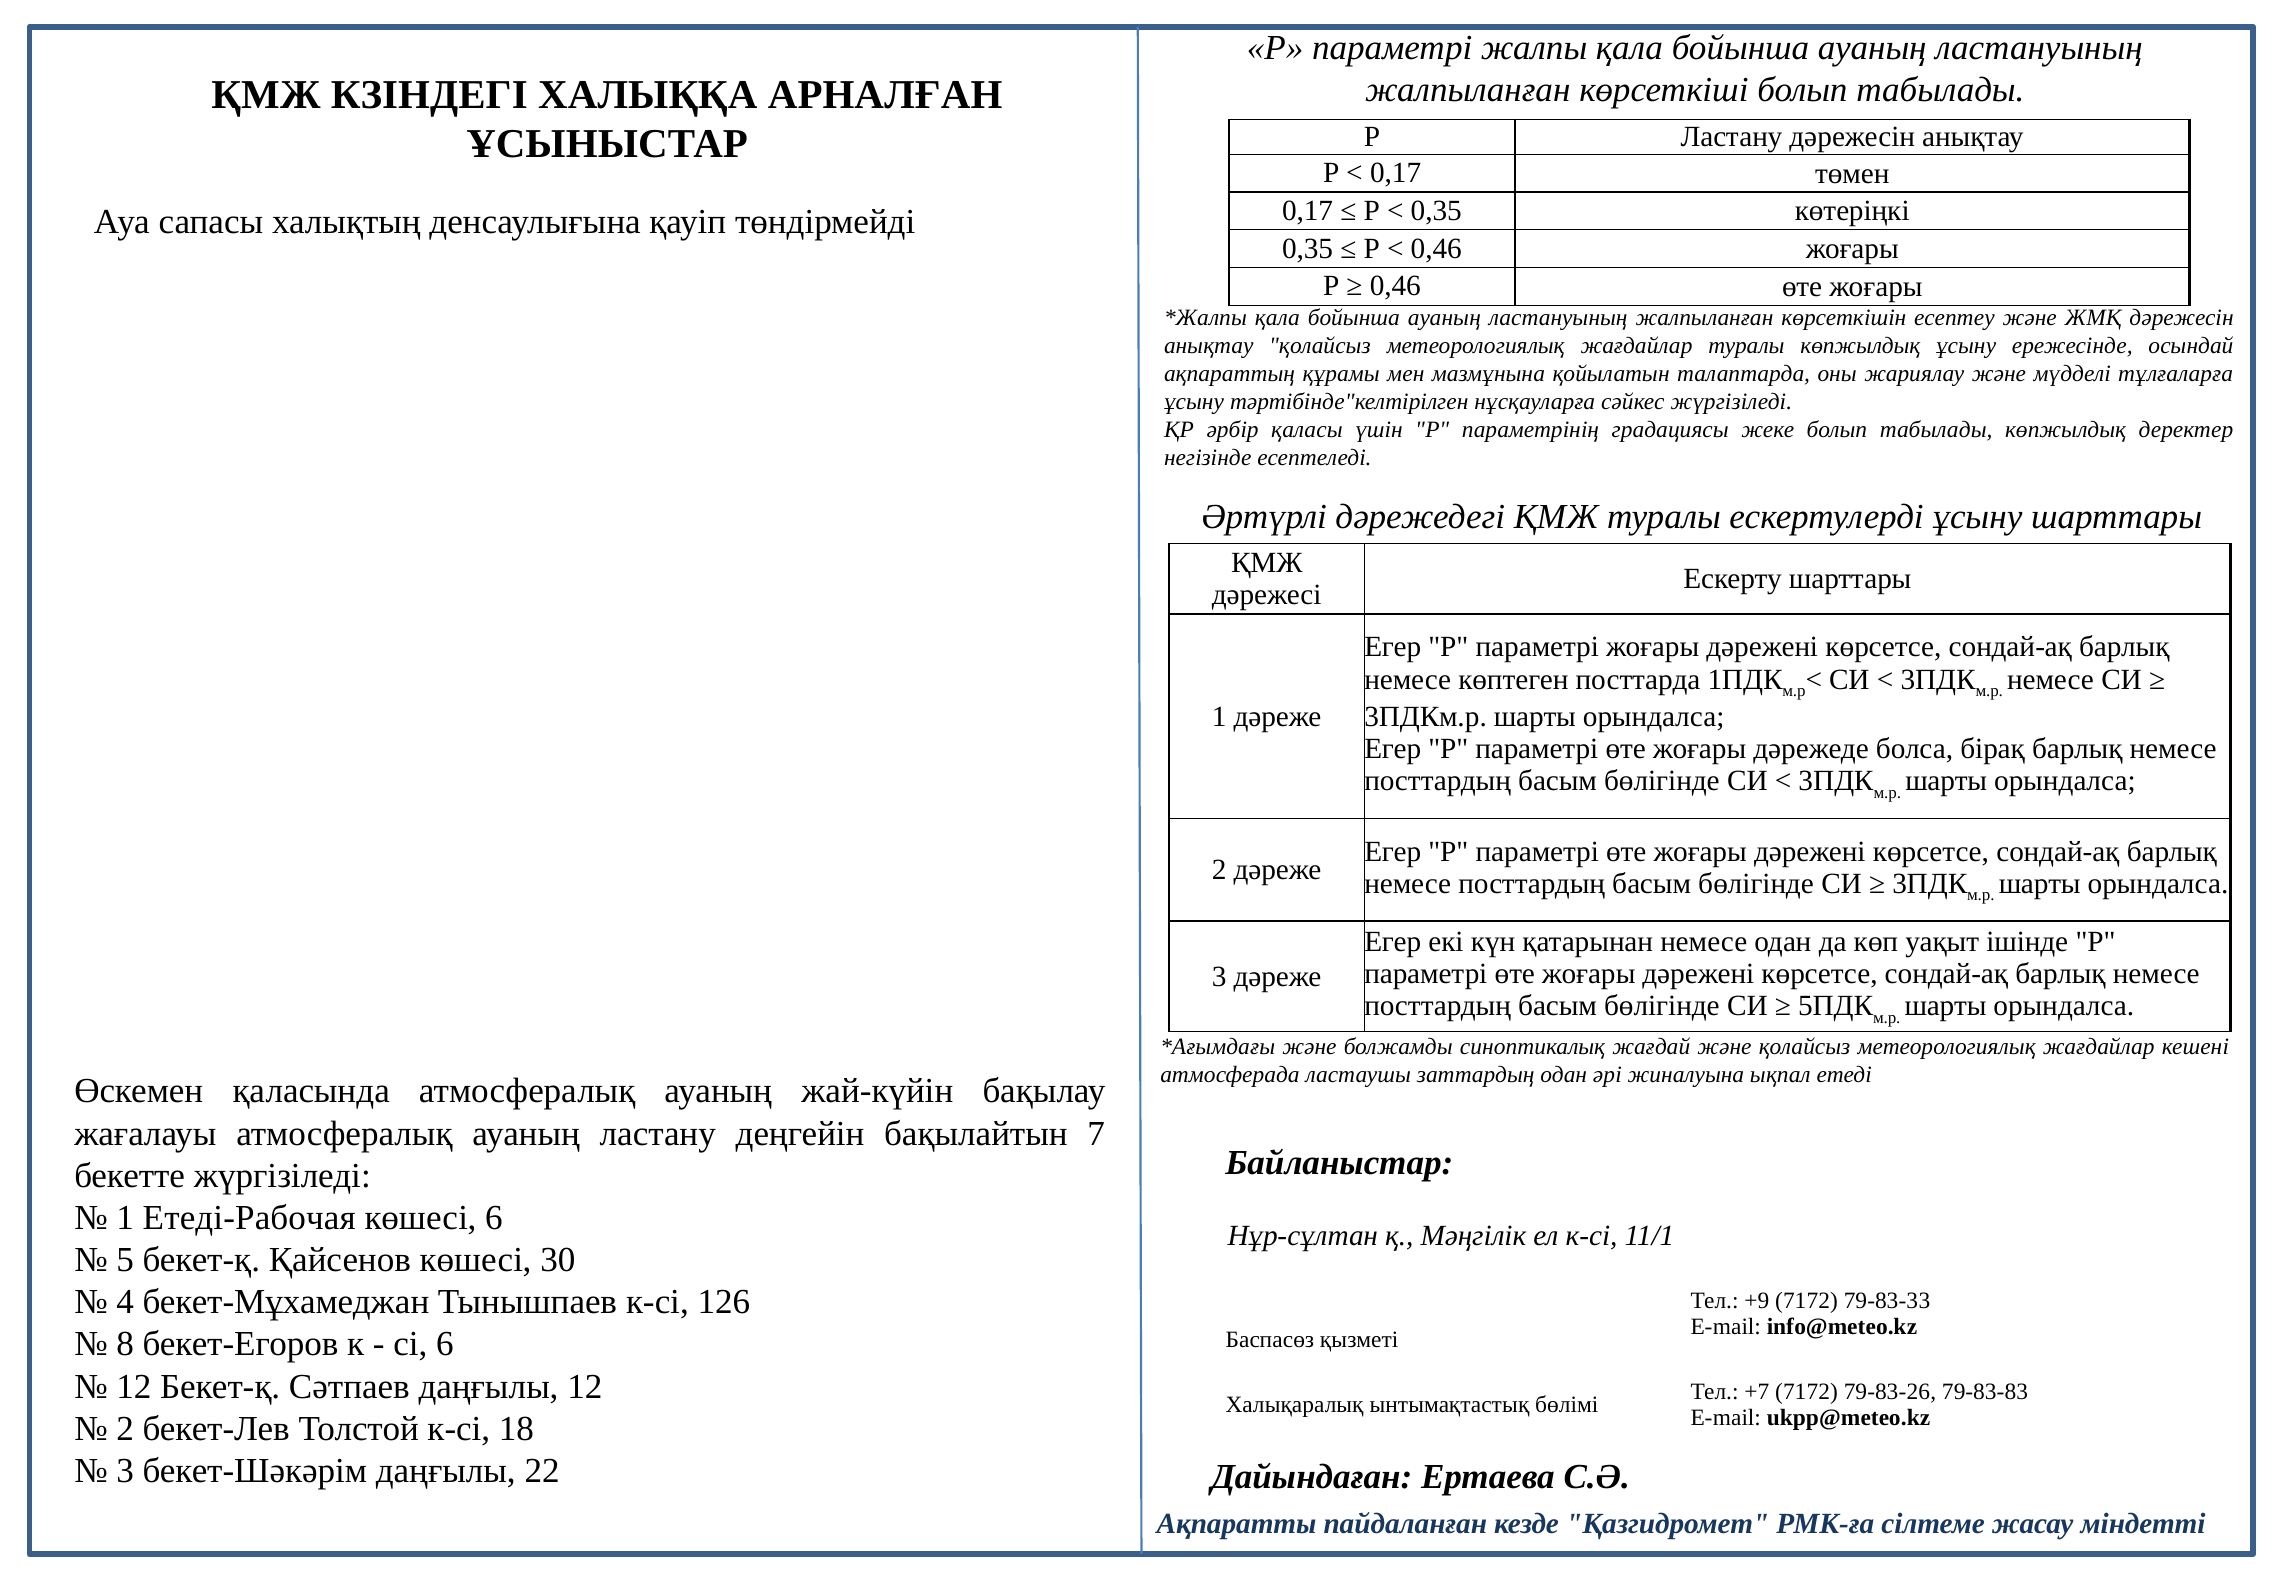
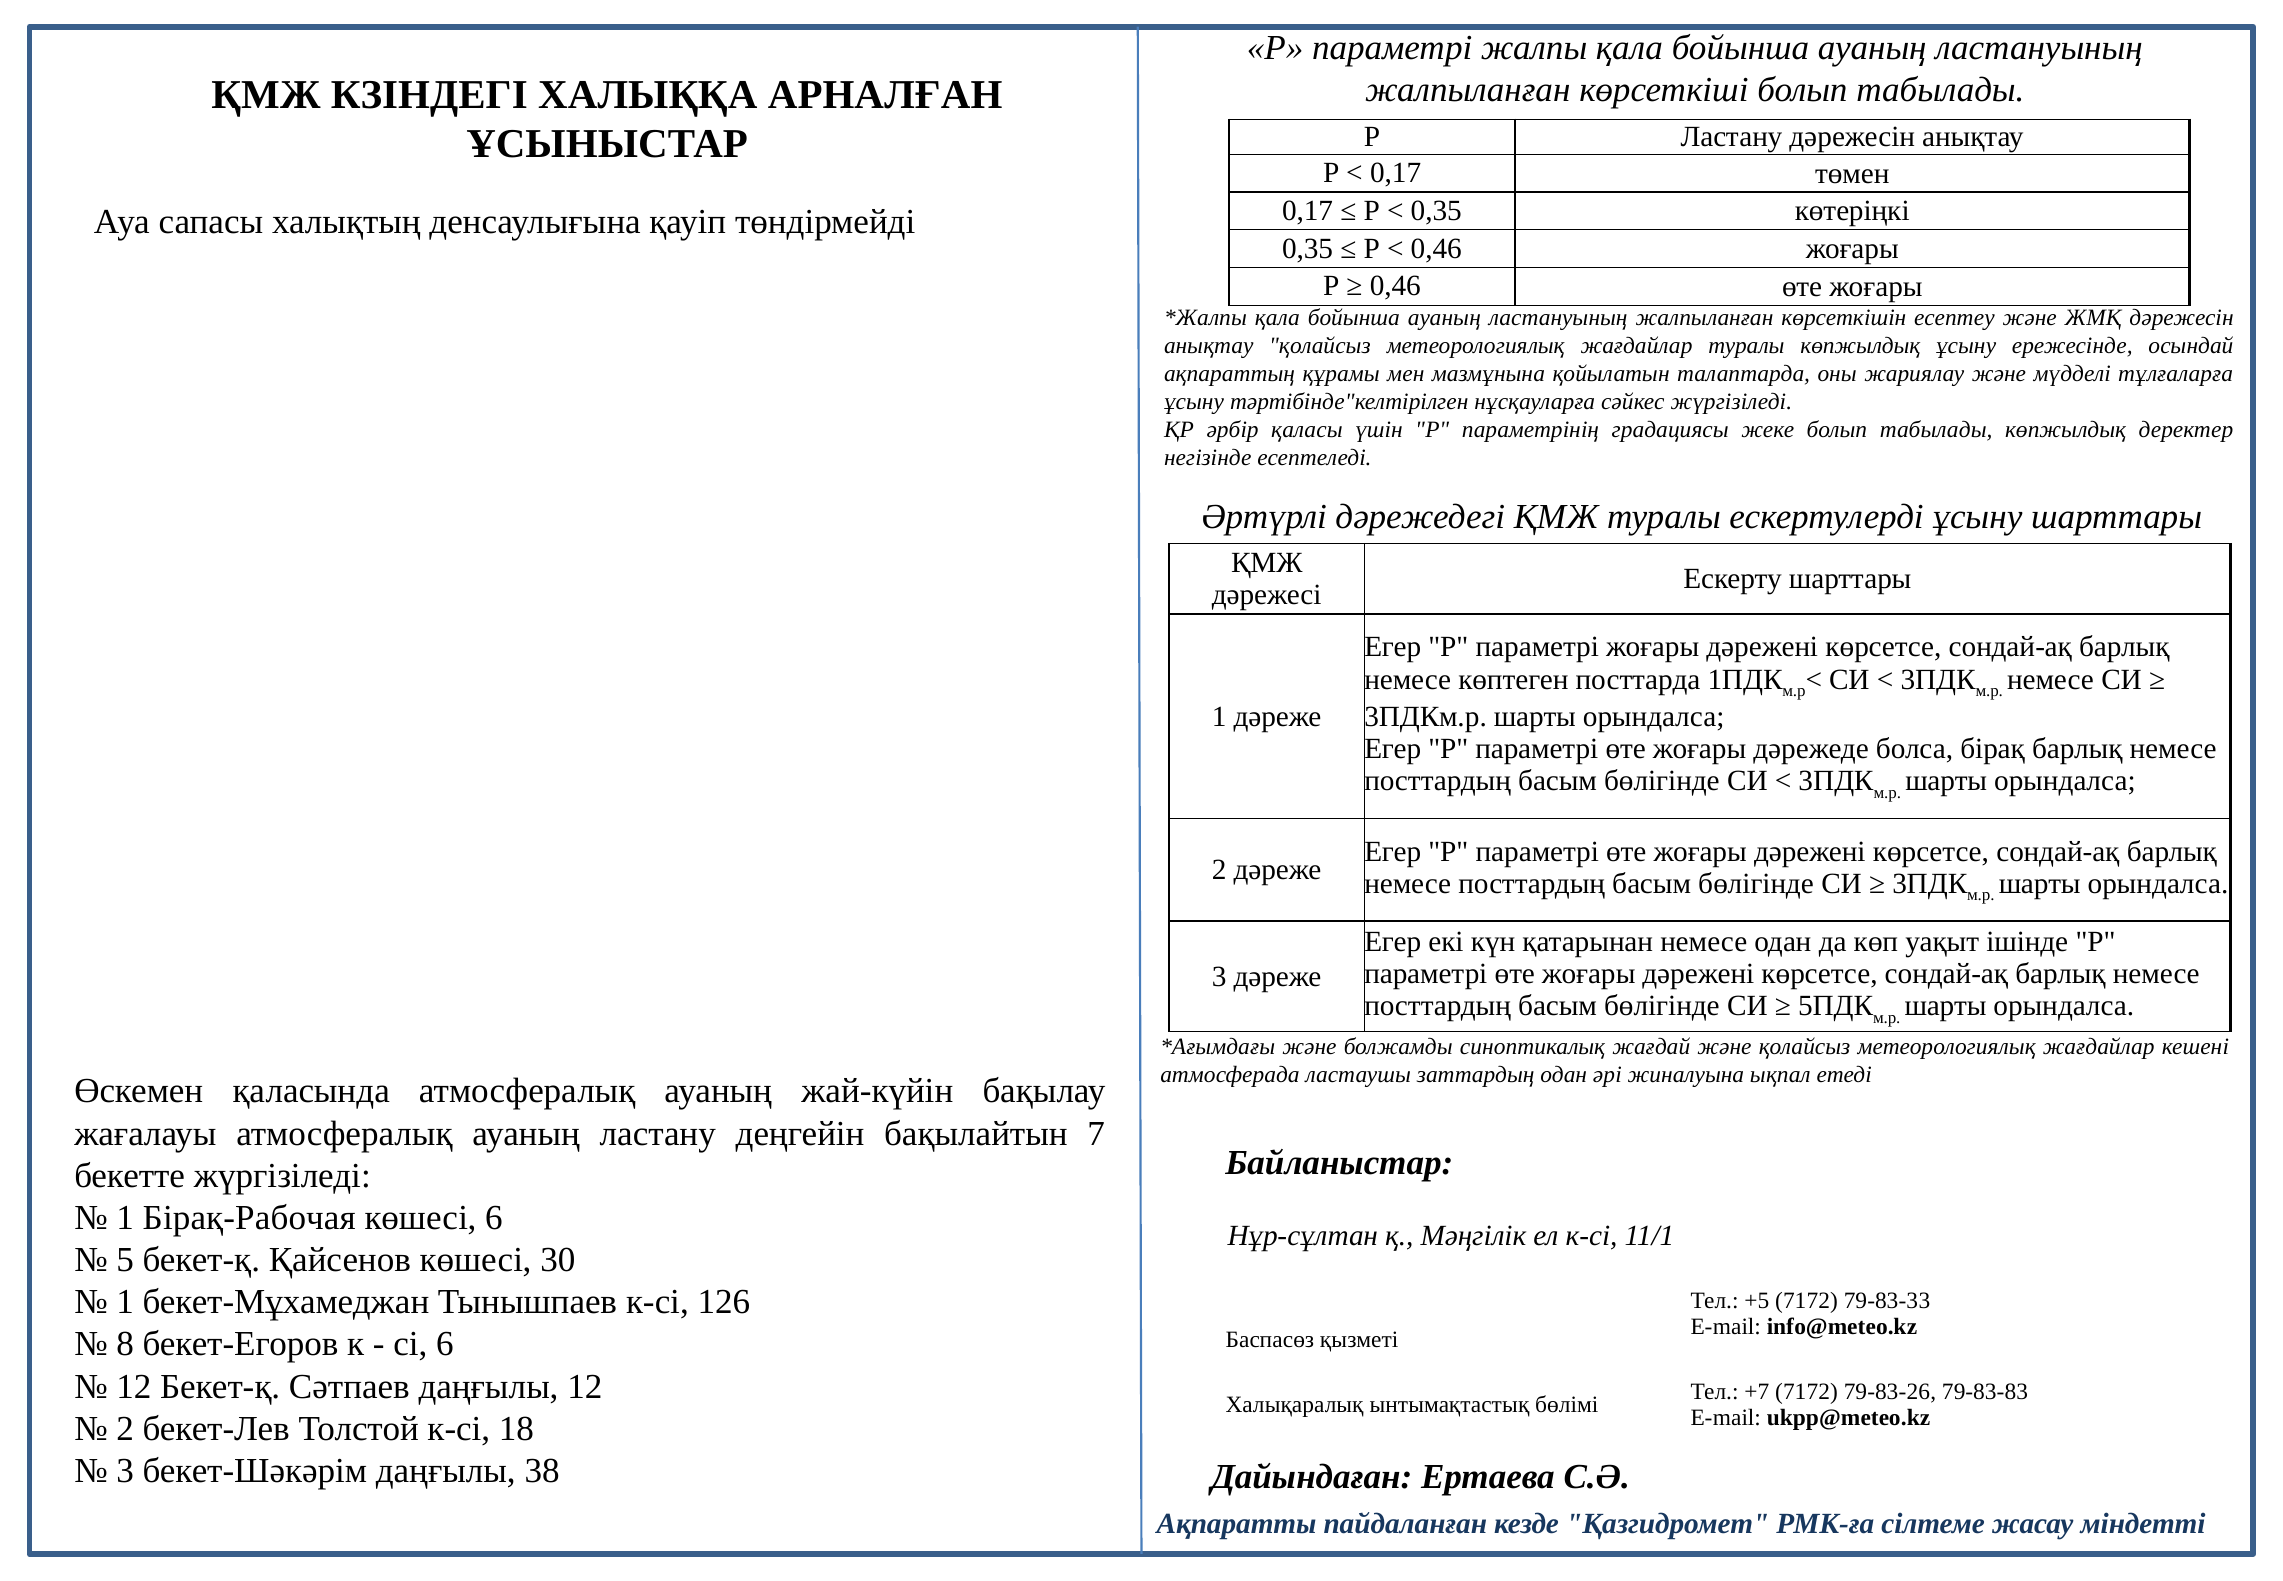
Етеді-Рабочая: Етеді-Рабочая -> Бірақ-Рабочая (249, 1217)
4: 4 -> 1 (125, 1302)
+9: +9 -> +5 (1757, 1301)
22: 22 -> 38 (542, 1470)
